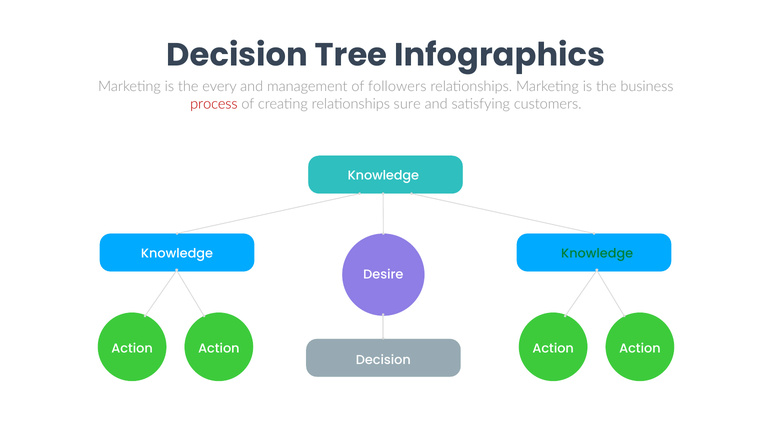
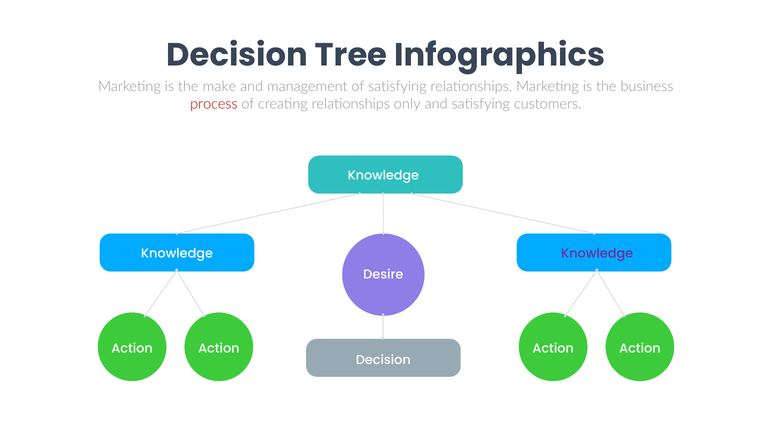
every: every -> make (219, 87)
of followers: followers -> satisfying (397, 87)
sure: sure -> only (407, 104)
Knowledge colour: green -> purple (597, 254)
